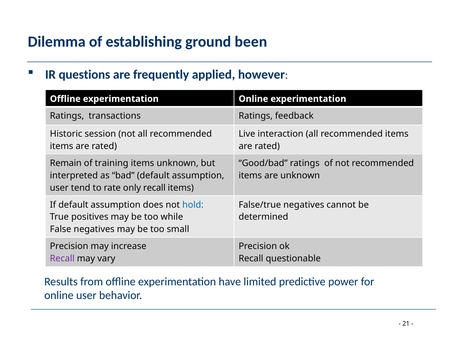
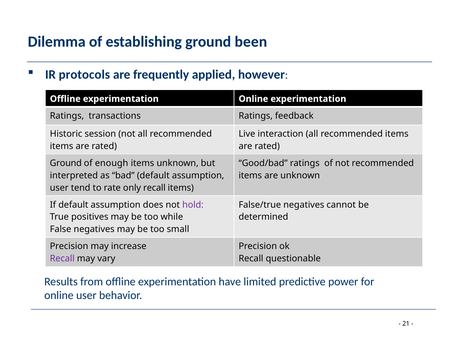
questions: questions -> protocols (84, 74)
Remain: Remain -> Ground (66, 163)
training: training -> enough (112, 163)
hold colour: blue -> purple (193, 204)
